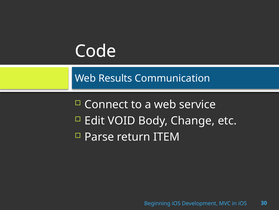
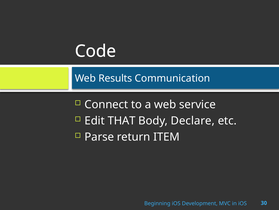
VOID: VOID -> THAT (122, 120)
Change: Change -> Declare (193, 120)
